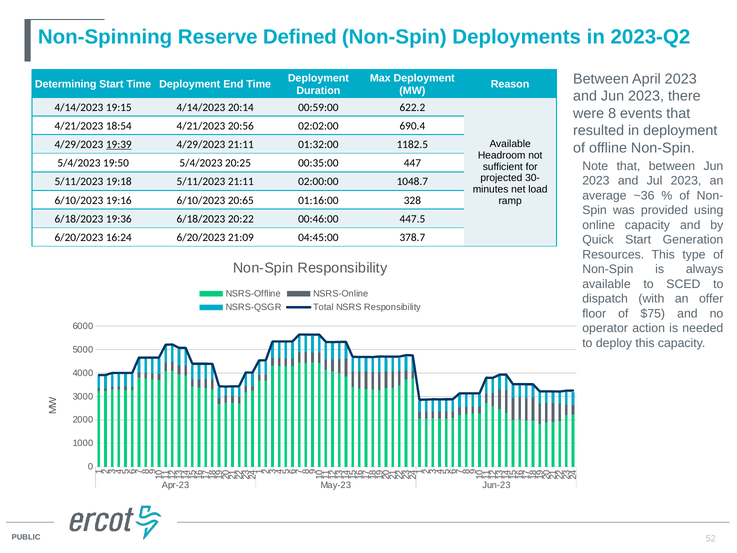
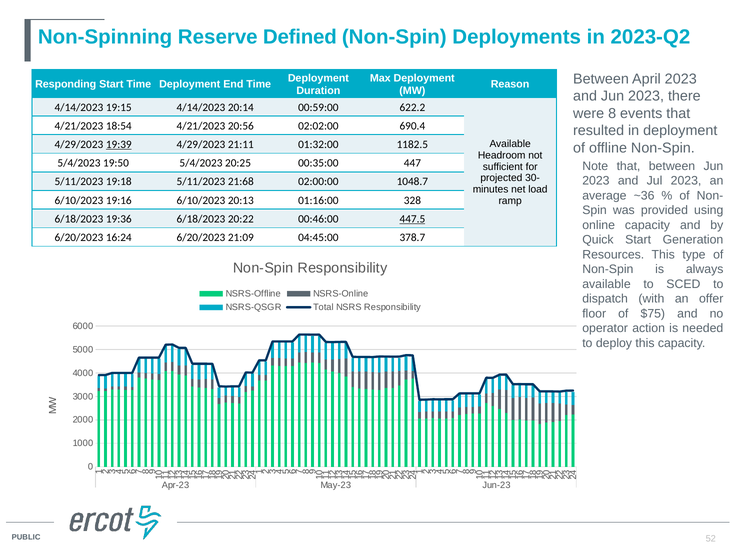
Determining: Determining -> Responding (66, 84)
5/11/2023 21:11: 21:11 -> 21:68 (241, 182)
20:65: 20:65 -> 20:13 (241, 200)
447.5 underline: none -> present (412, 219)
